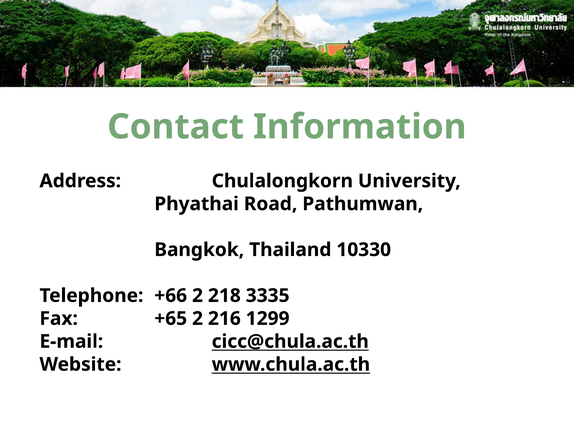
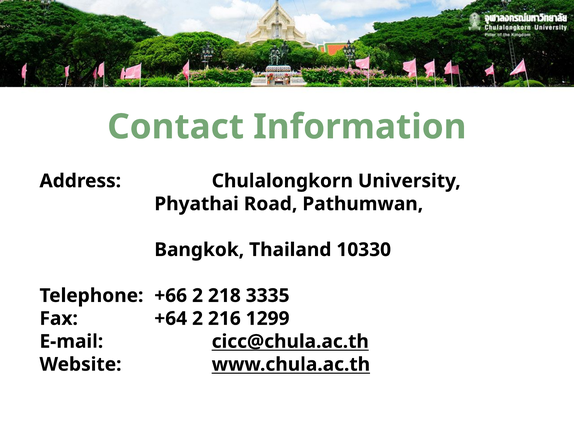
+65: +65 -> +64 (171, 319)
